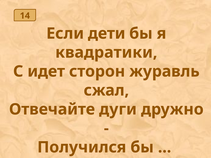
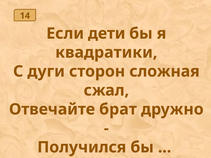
идет: идет -> дуги (46, 72)
журавль: журавль -> сложная (164, 72)
дуги: дуги -> брат (118, 109)
